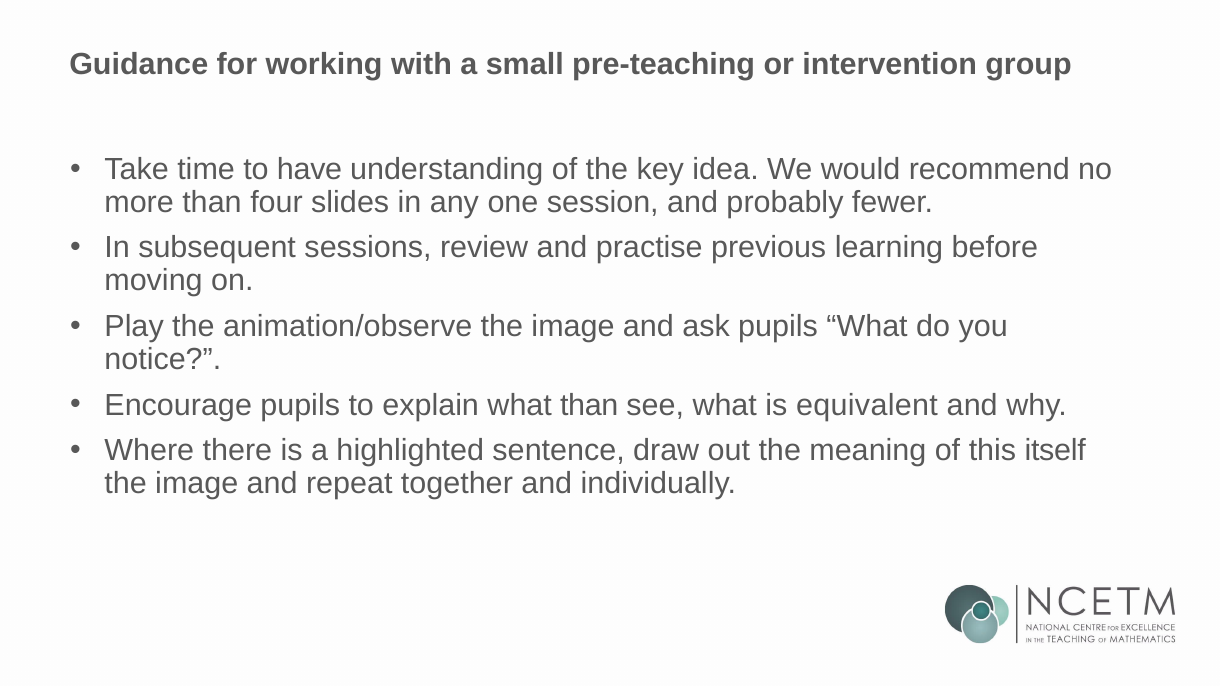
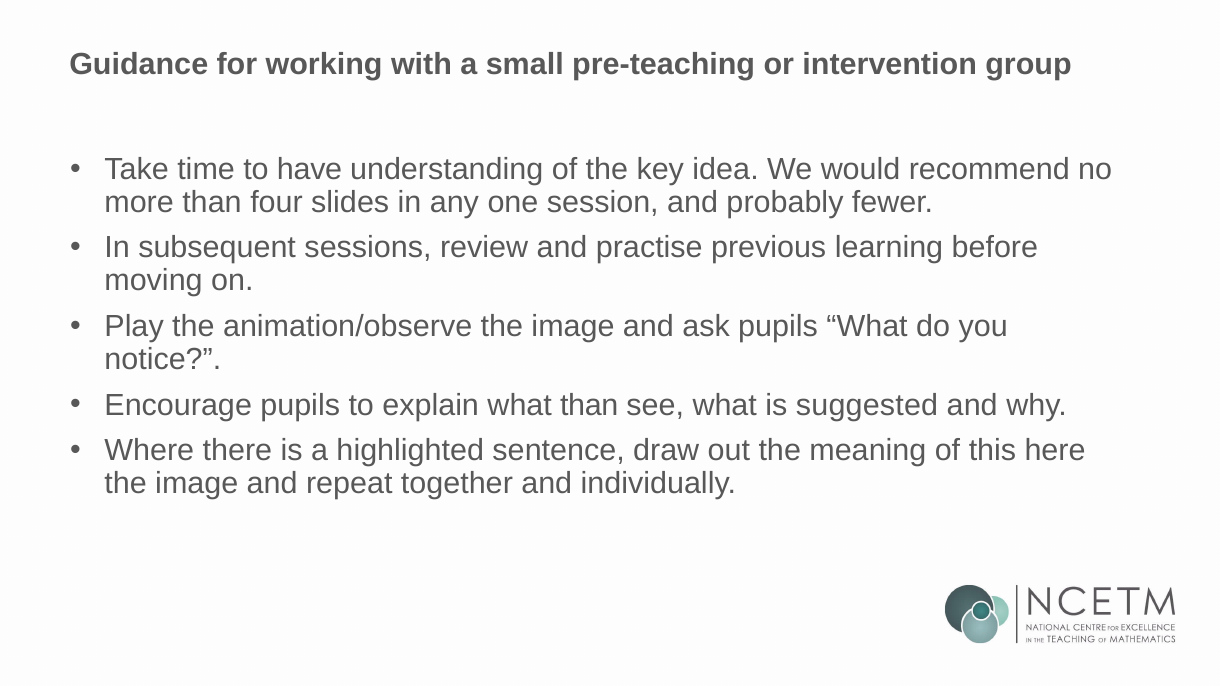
equivalent: equivalent -> suggested (867, 405)
itself: itself -> here (1055, 451)
